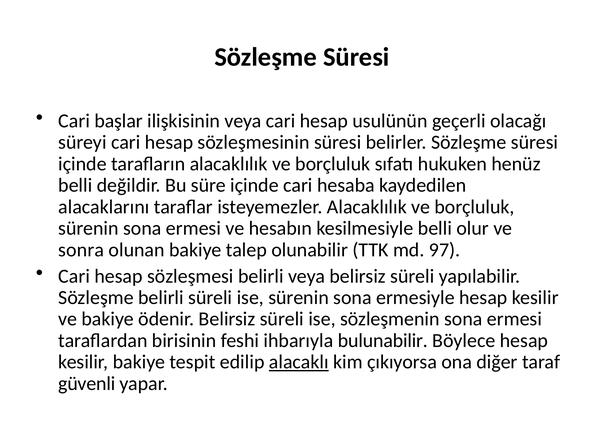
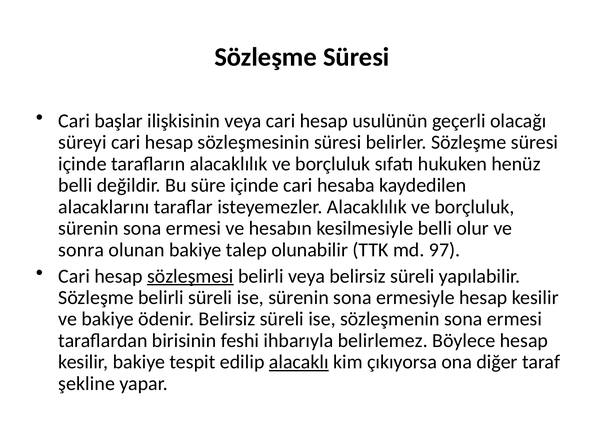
sözleşmesi underline: none -> present (190, 276)
bulunabilir: bulunabilir -> belirlemez (383, 341)
güvenli: güvenli -> şekline (87, 384)
